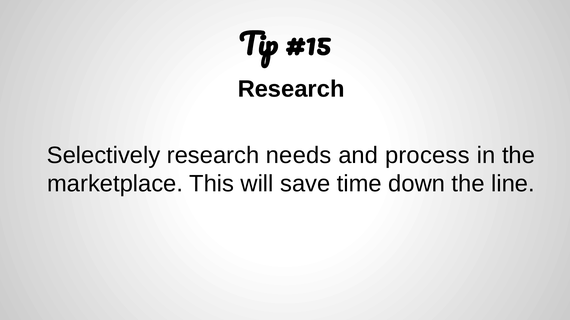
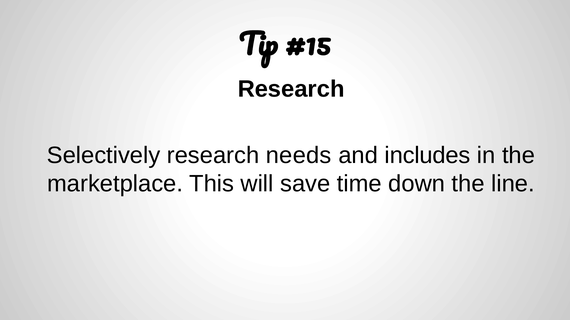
process: process -> includes (428, 156)
